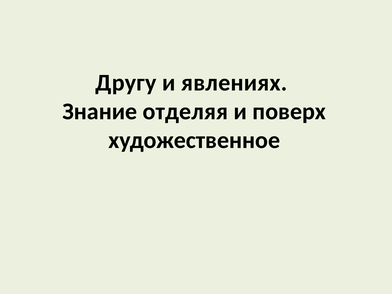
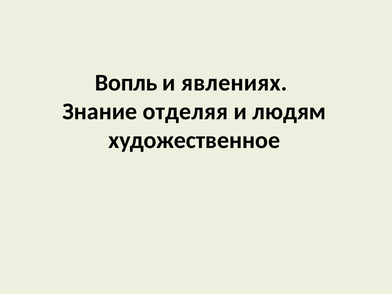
Другу: Другу -> Вопль (126, 83)
поверх: поверх -> людям (289, 112)
